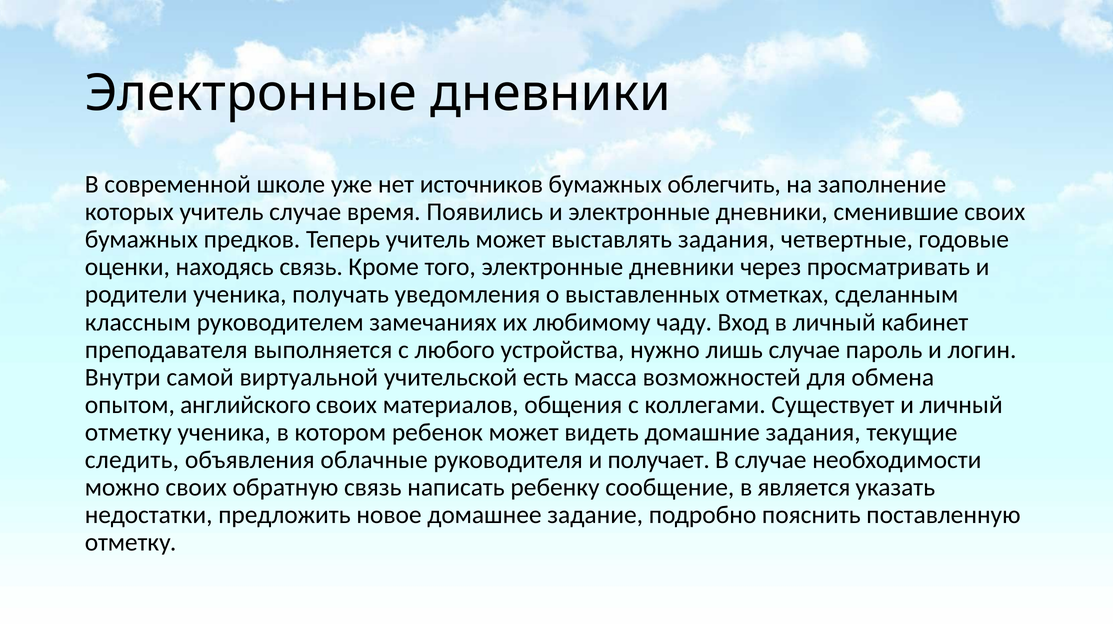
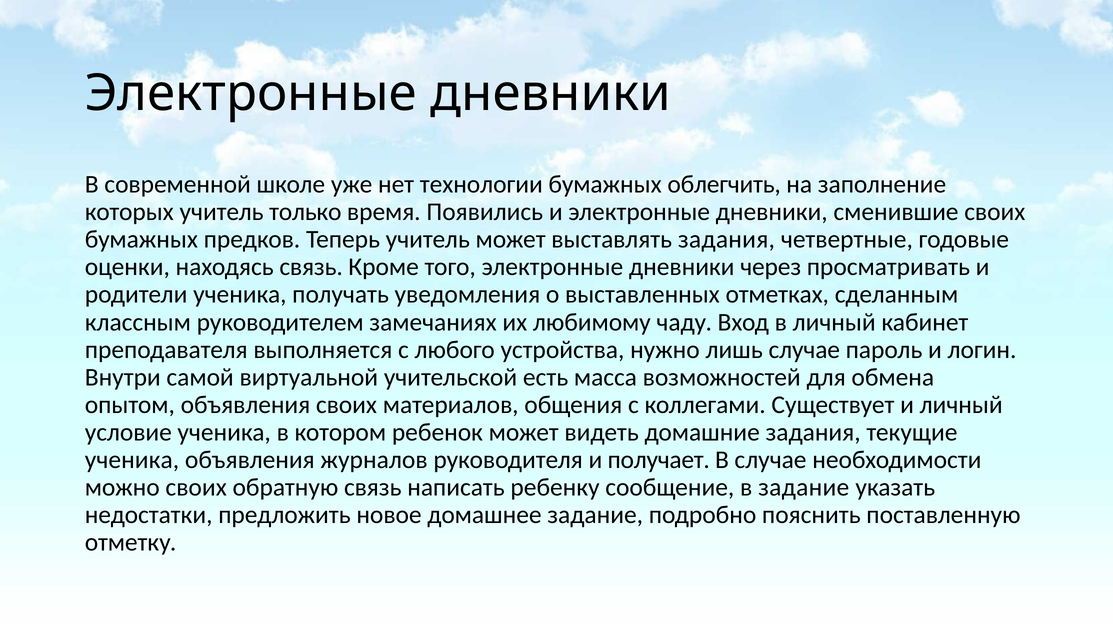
источников: источников -> технологии (481, 184)
учитель случае: случае -> только (305, 212)
опытом английского: английского -> объявления (245, 405)
отметку: отметку -> условие (128, 432)
следить: следить -> ученика (132, 460)
облачные: облачные -> журналов (374, 460)
в является: является -> задание (804, 487)
